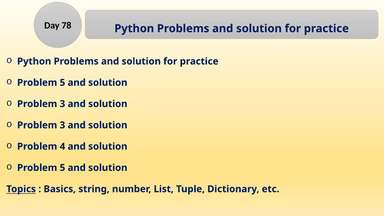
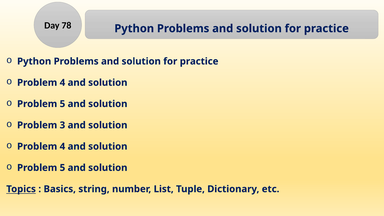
5: 5 -> 4 (62, 83)
3: 3 -> 5 (62, 104)
